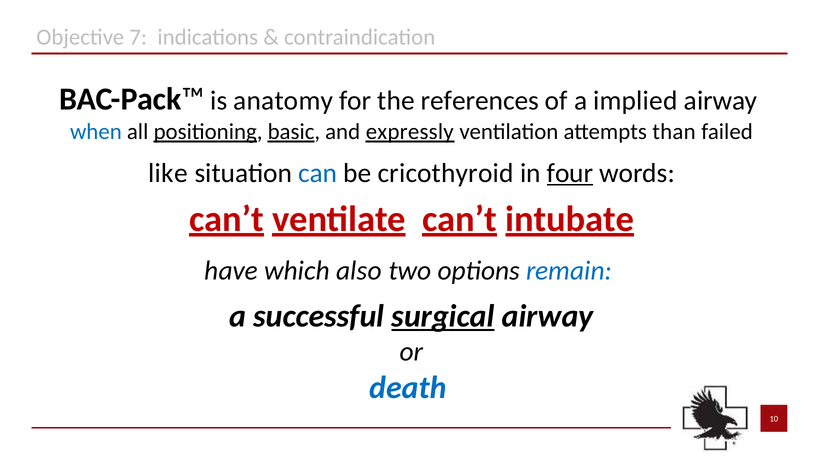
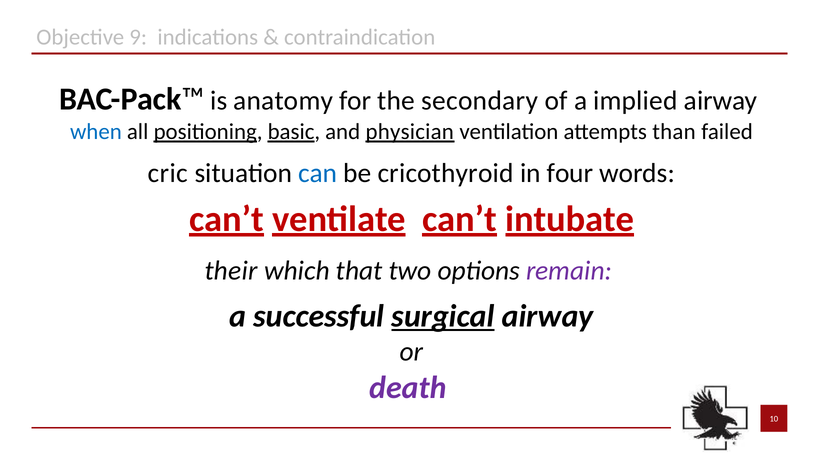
7: 7 -> 9 (138, 37)
references: references -> secondary (480, 101)
expressly: expressly -> physician (410, 132)
like: like -> cric (168, 173)
four underline: present -> none (570, 173)
have: have -> their (231, 271)
also: also -> that (359, 271)
remain colour: blue -> purple (569, 271)
death colour: blue -> purple (408, 387)
